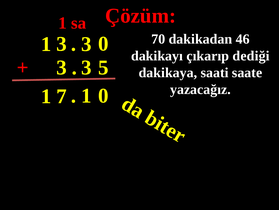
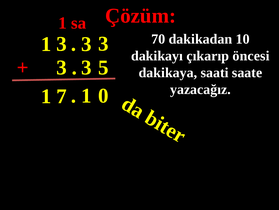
46: 46 -> 10 (243, 39)
0: 0 -> 3 (103, 44)
dediği: dediği -> öncesi (251, 56)
